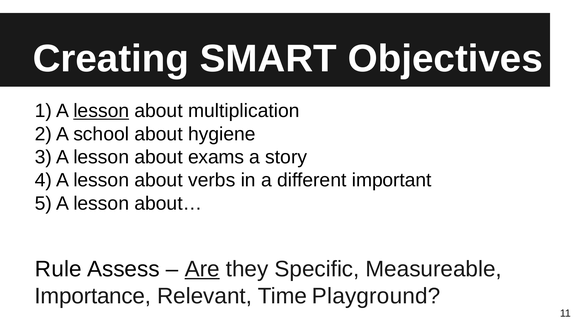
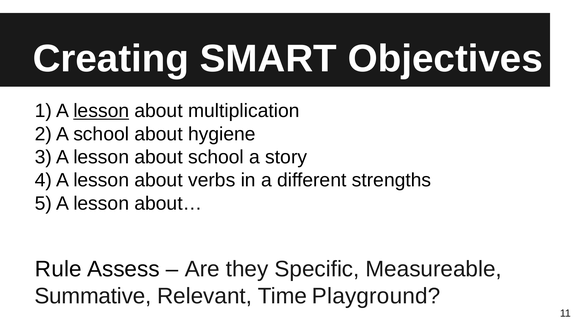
about exams: exams -> school (216, 158)
important: important -> strengths (392, 181)
Are underline: present -> none (202, 270)
Importance: Importance -> Summative (93, 297)
